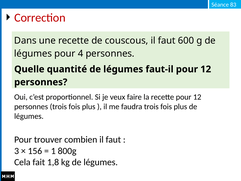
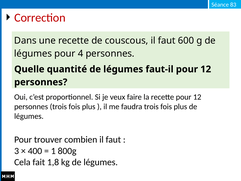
156: 156 -> 400 (35, 151)
